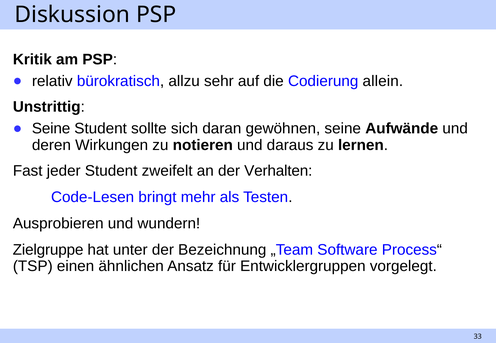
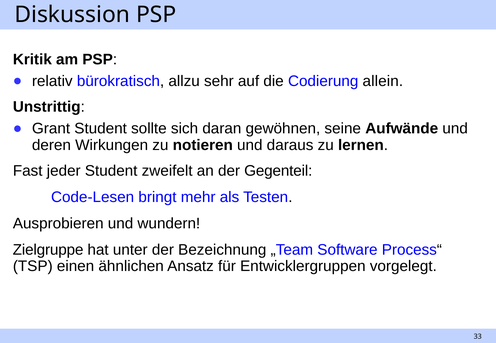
Seine: Seine -> Grant (51, 129)
Verhalten: Verhalten -> Gegenteil (278, 171)
